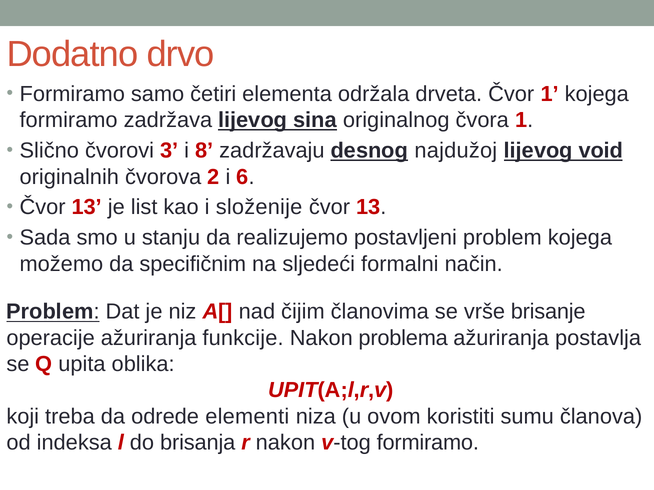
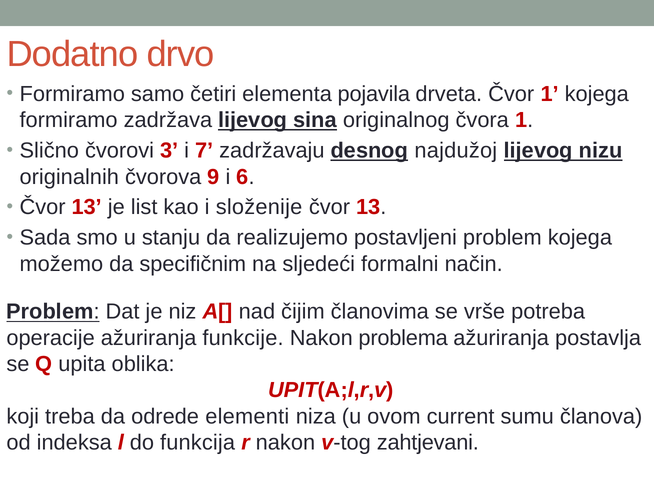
održala: održala -> pojavila (374, 94)
8: 8 -> 7 (204, 151)
void: void -> nizu (601, 151)
2: 2 -> 9 (213, 177)
brisanje: brisanje -> potreba (548, 312)
koristiti: koristiti -> current (461, 417)
brisanja: brisanja -> funkcija (198, 443)
v-tog formiramo: formiramo -> zahtjevani (428, 443)
